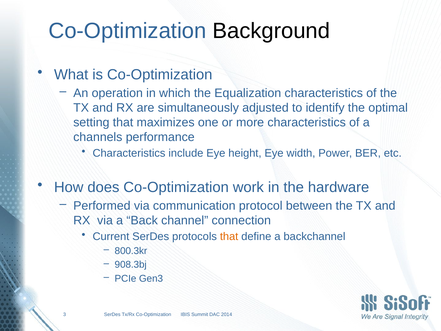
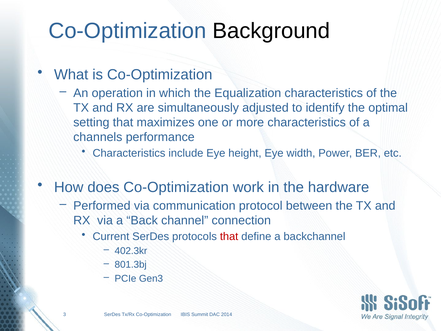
that colour: orange -> red (229, 236)
800.3kr: 800.3kr -> 402.3kr (131, 251)
908.3bj: 908.3bj -> 801.3bj (131, 265)
